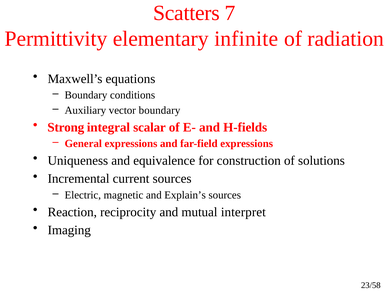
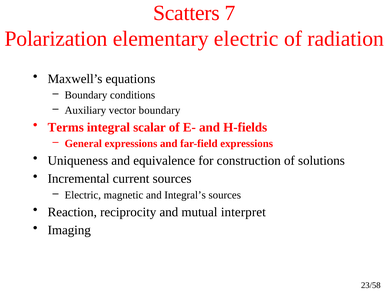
Permittivity: Permittivity -> Polarization (56, 39)
elementary infinite: infinite -> electric (246, 39)
Strong: Strong -> Terms (66, 127)
Explain’s: Explain’s -> Integral’s (185, 195)
